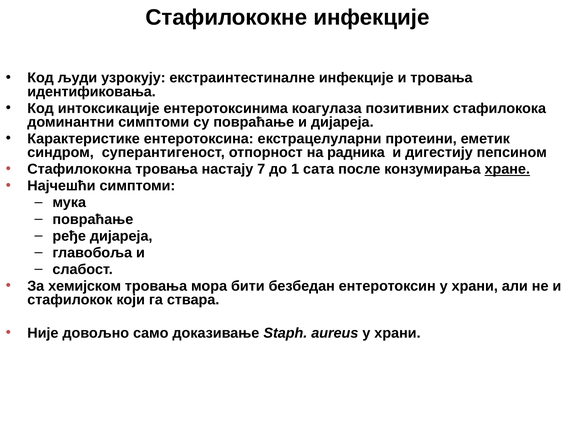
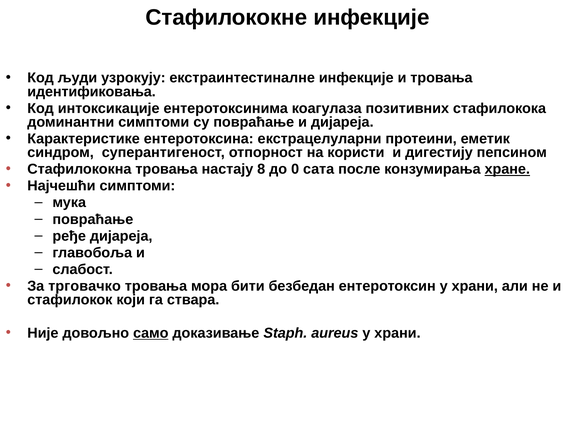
радника: радника -> користи (356, 153)
7: 7 -> 8 (261, 169)
1: 1 -> 0 (295, 169)
хемијском: хемијском -> трговачко (85, 286)
само underline: none -> present (151, 333)
